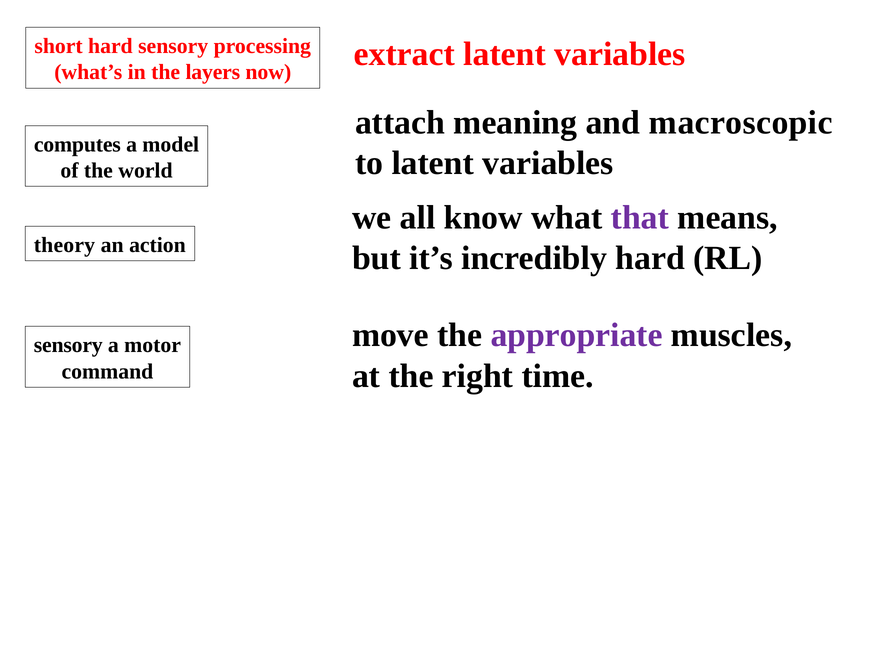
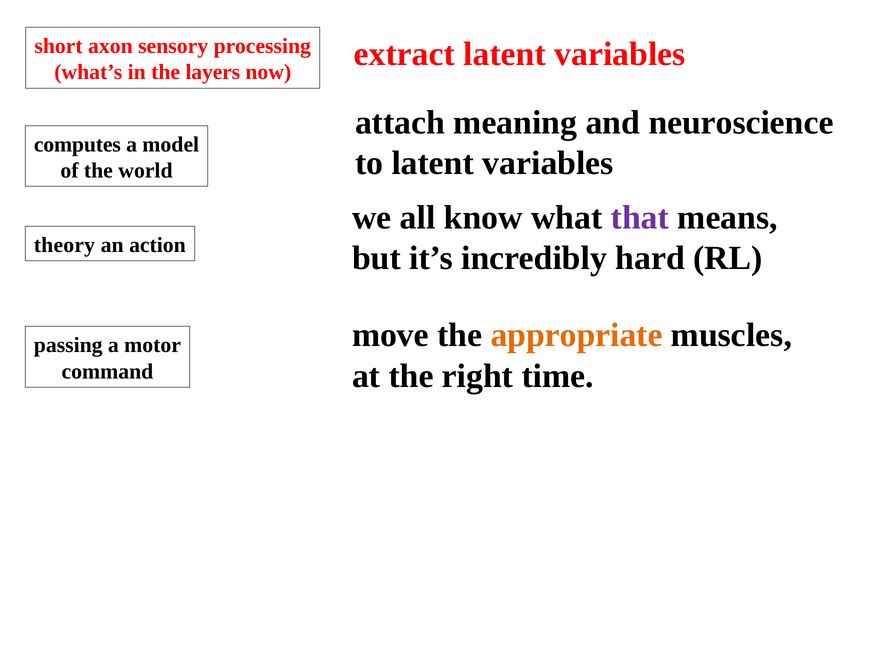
short hard: hard -> axon (110, 46)
macroscopic: macroscopic -> neuroscience (741, 123)
appropriate colour: purple -> orange (577, 336)
sensory: sensory -> passing (68, 346)
